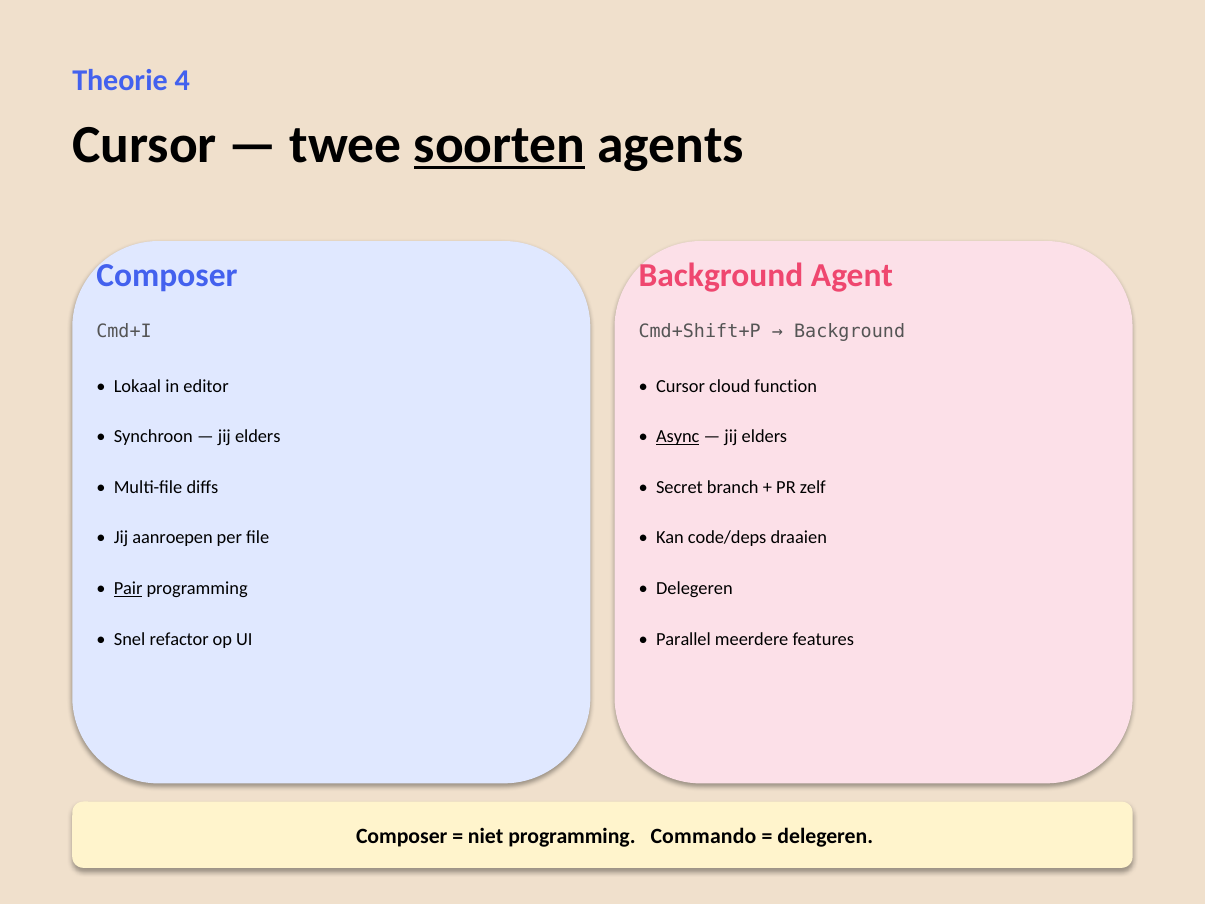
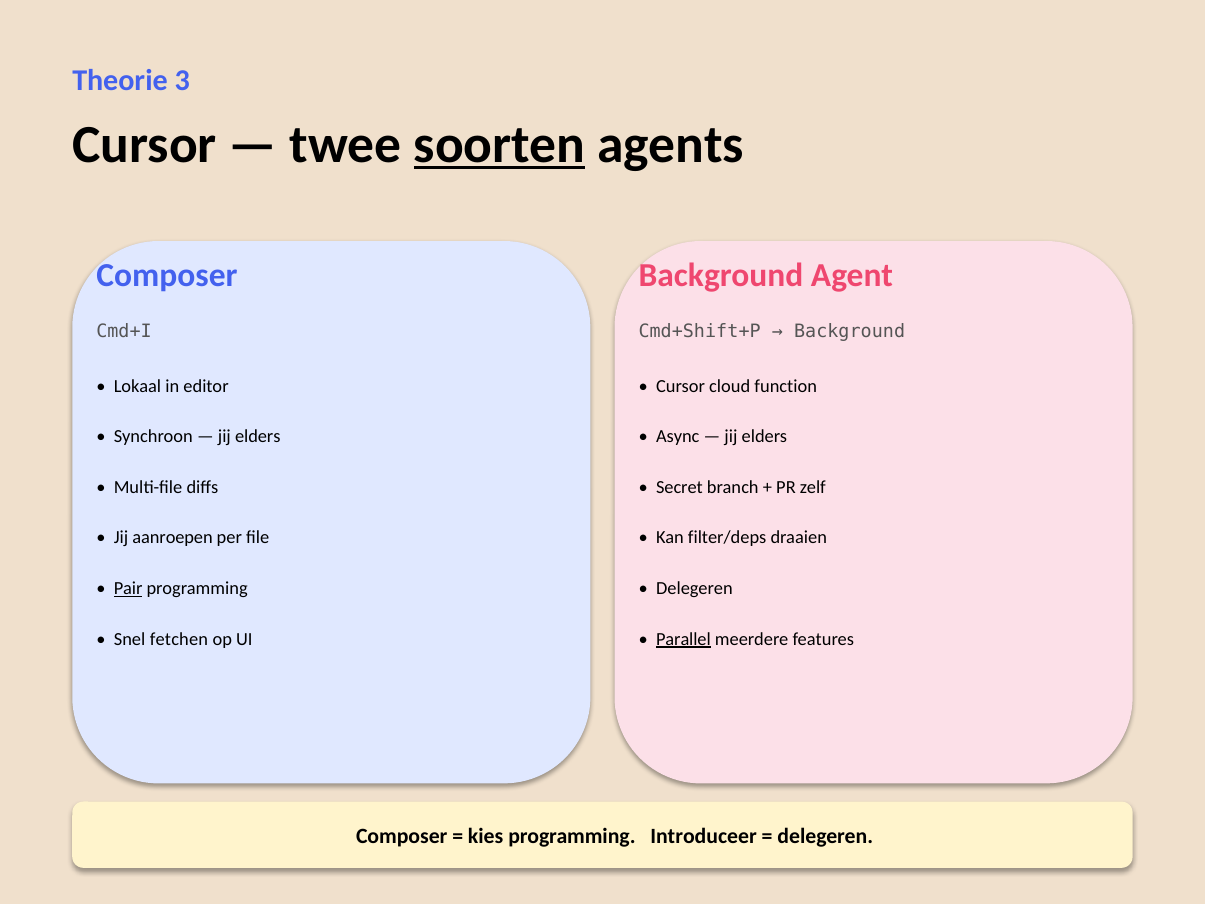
4: 4 -> 3 (182, 80)
Async underline: present -> none (678, 436)
code/deps: code/deps -> filter/deps (727, 538)
refactor: refactor -> fetchen (179, 639)
Parallel underline: none -> present (683, 639)
niet: niet -> kies (486, 836)
Commando: Commando -> Introduceer (704, 836)
